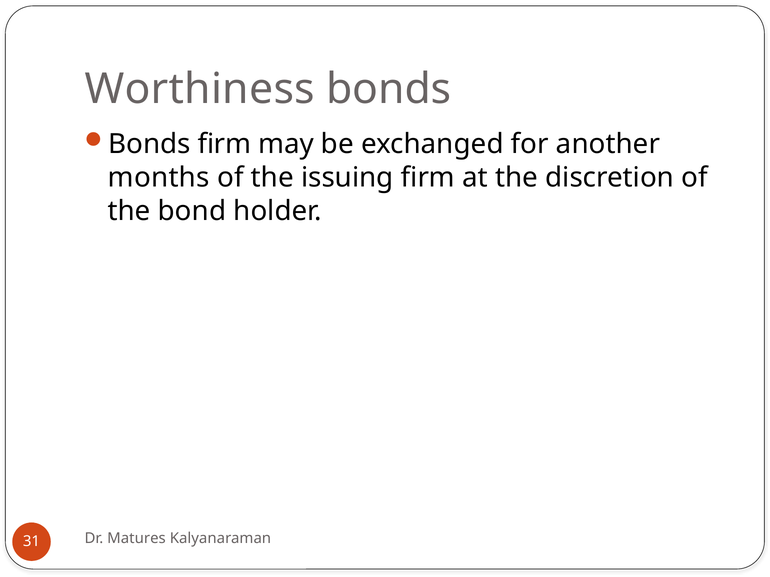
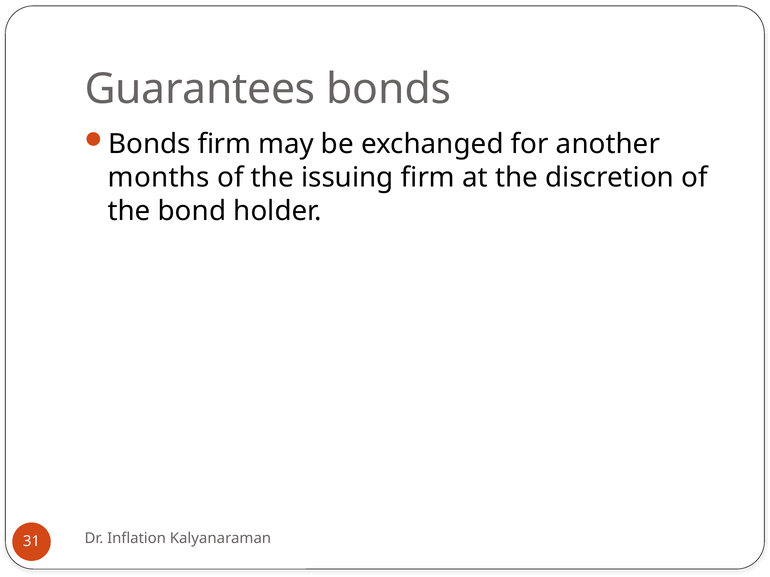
Worthiness: Worthiness -> Guarantees (200, 89)
Matures: Matures -> Inflation (137, 539)
